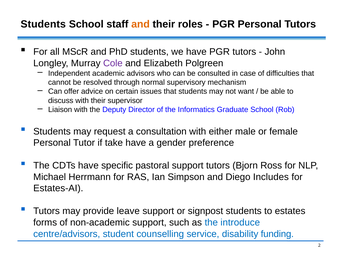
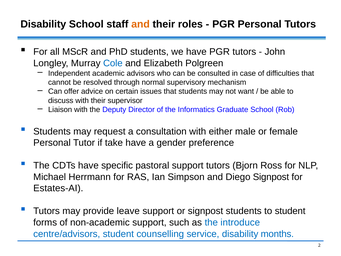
Students: Students -> Disability (43, 24)
Cole colour: purple -> blue (113, 63)
Diego Includes: Includes -> Signpost (271, 177)
to estates: estates -> student (290, 211)
funding: funding -> months (277, 234)
